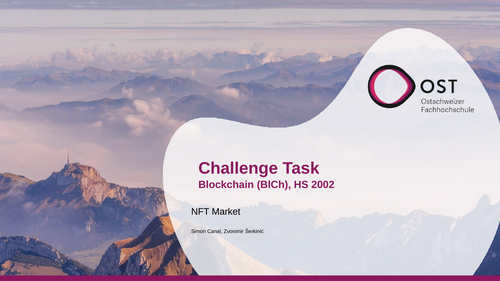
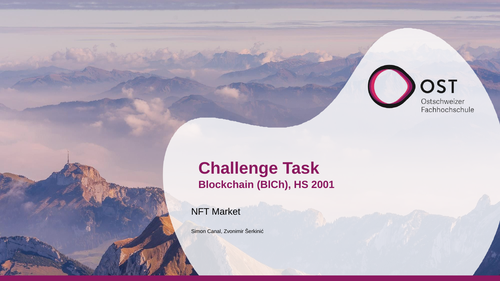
2002: 2002 -> 2001 (323, 185)
